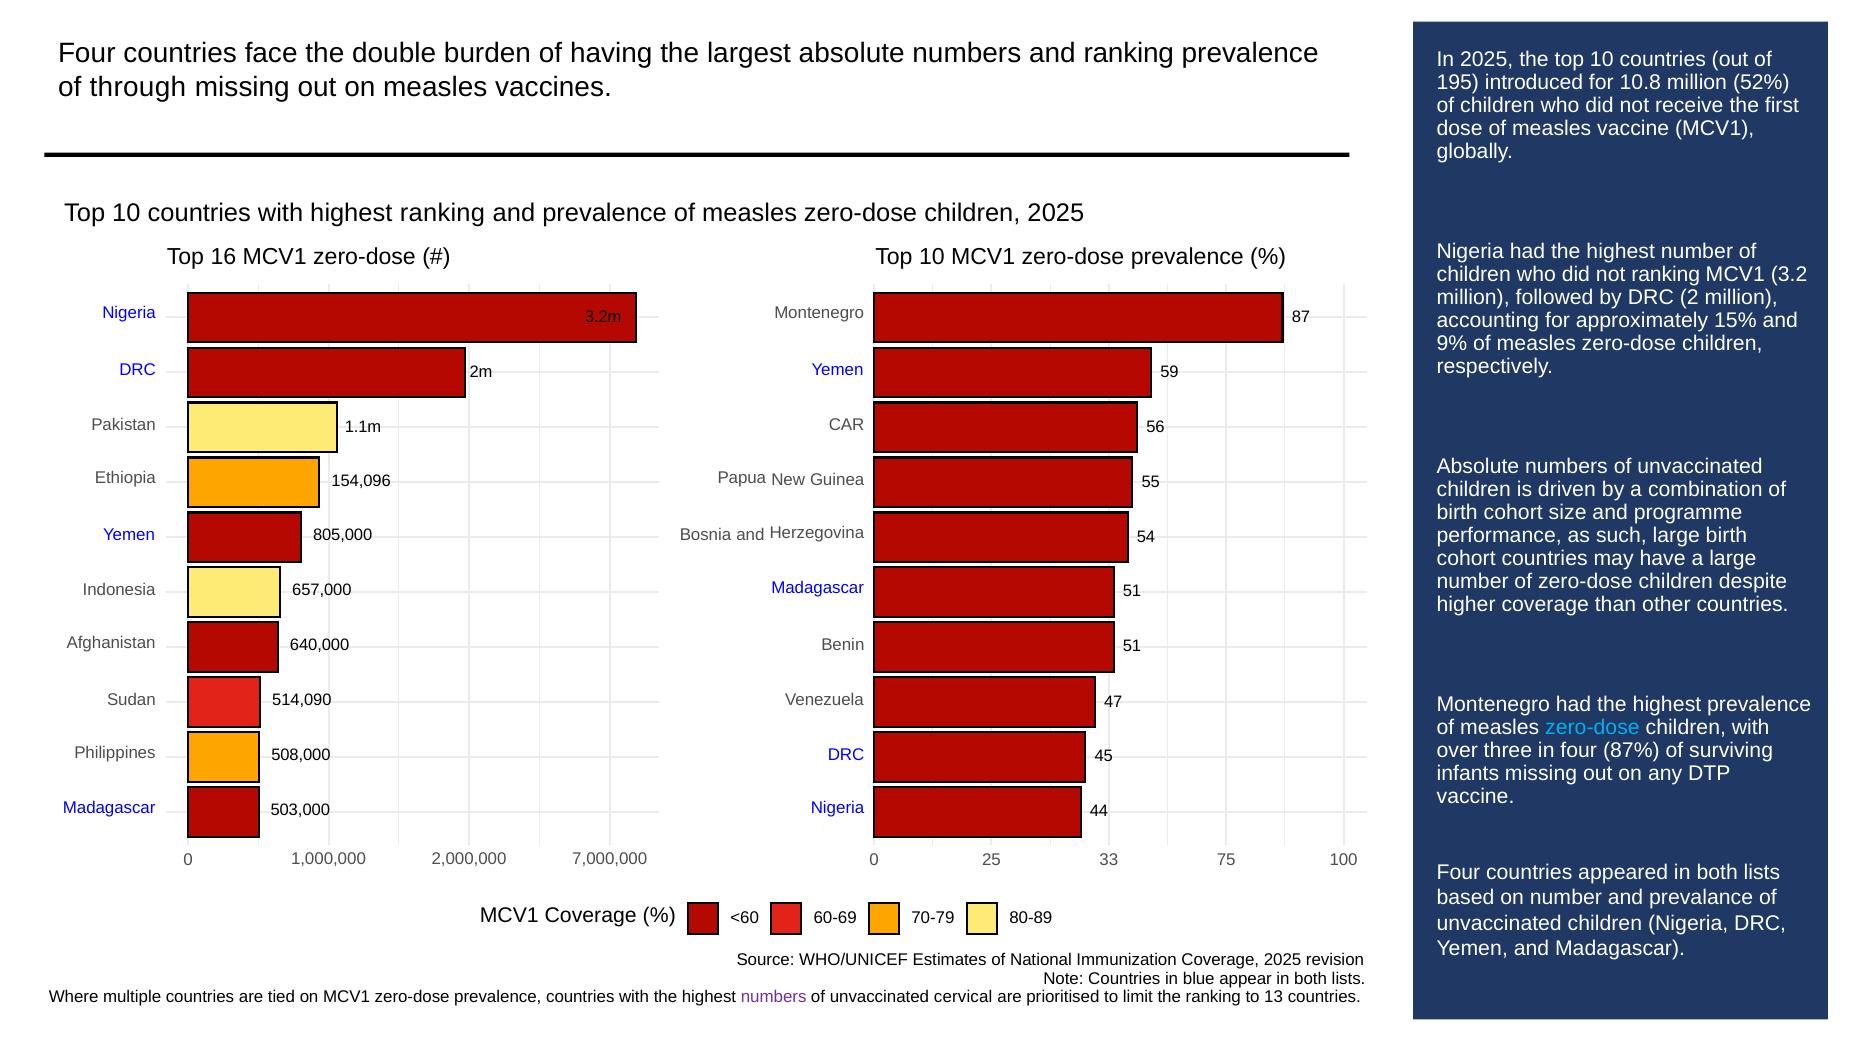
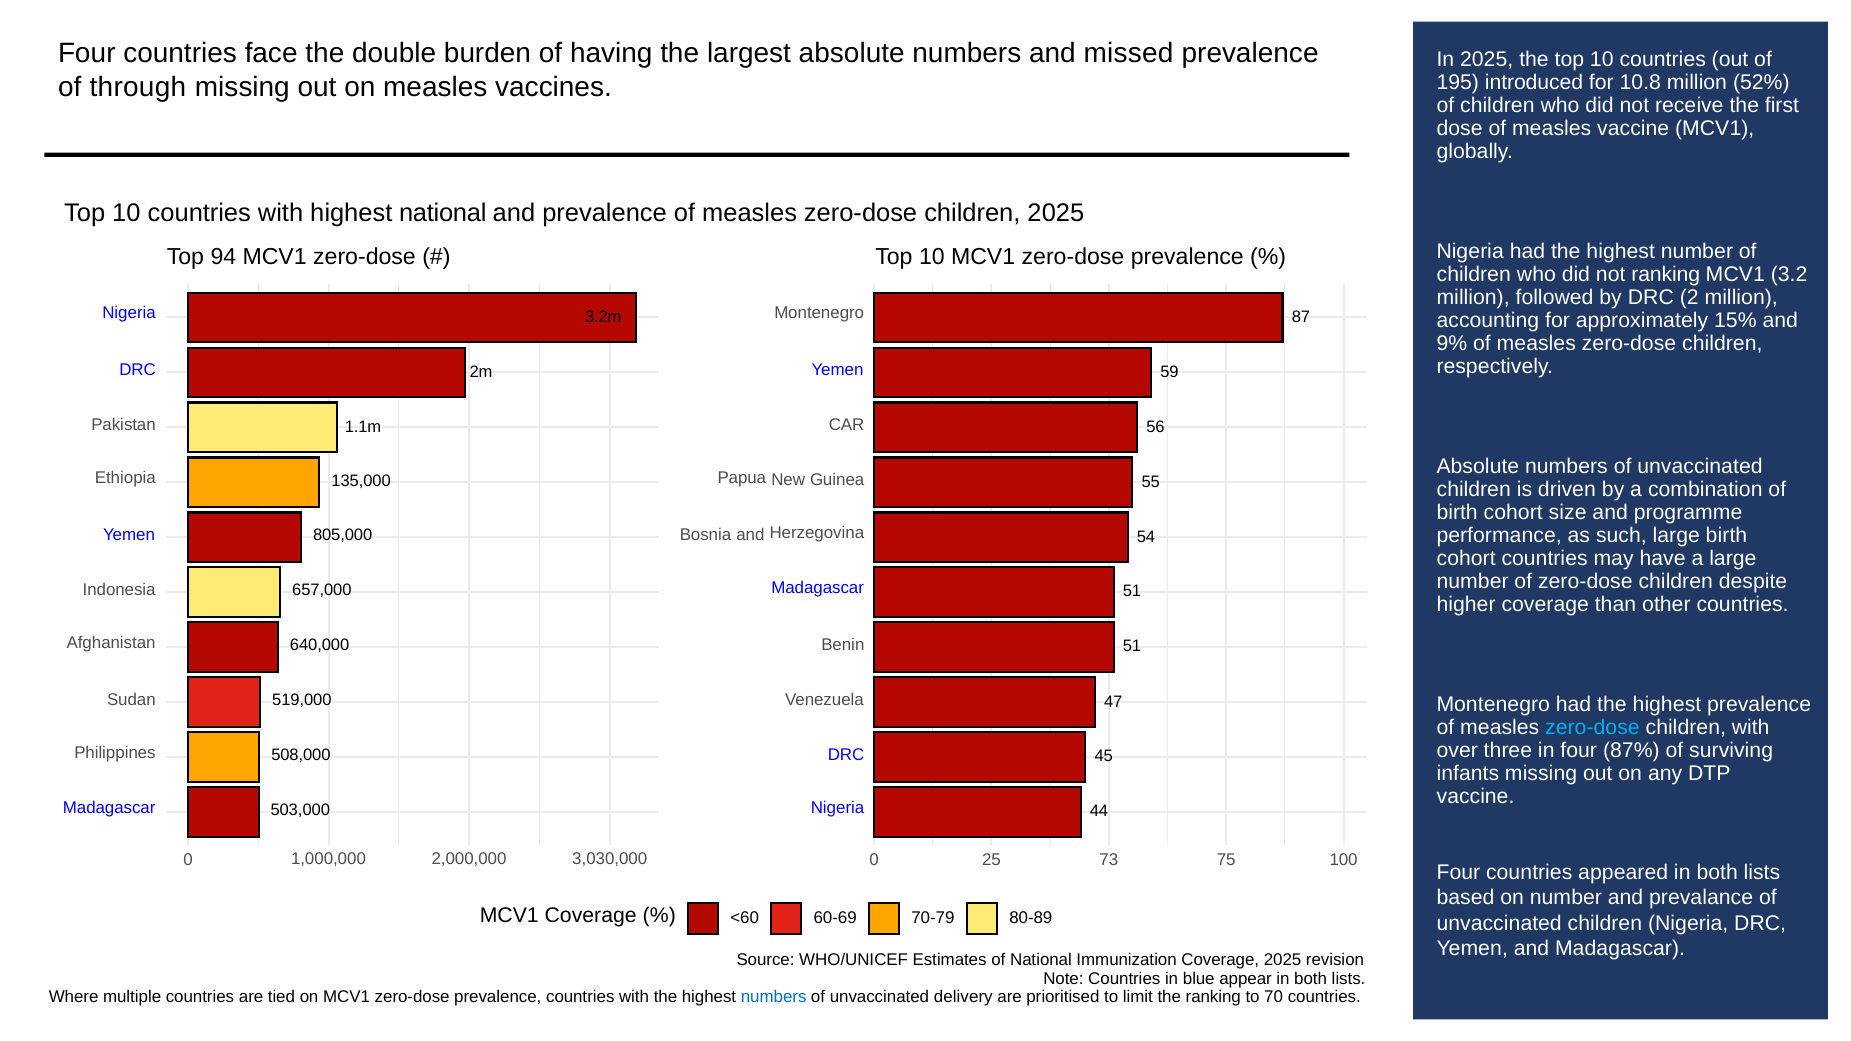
and ranking: ranking -> missed (1129, 53)
highest ranking: ranking -> national (443, 213)
16: 16 -> 94 (223, 257)
154,096: 154,096 -> 135,000 (361, 481)
514,090: 514,090 -> 519,000 (302, 701)
7,000,000: 7,000,000 -> 3,030,000 (610, 859)
33: 33 -> 73 (1109, 860)
numbers colour: purple -> blue (774, 997)
cervical: cervical -> delivery (963, 997)
13: 13 -> 70 (1274, 997)
